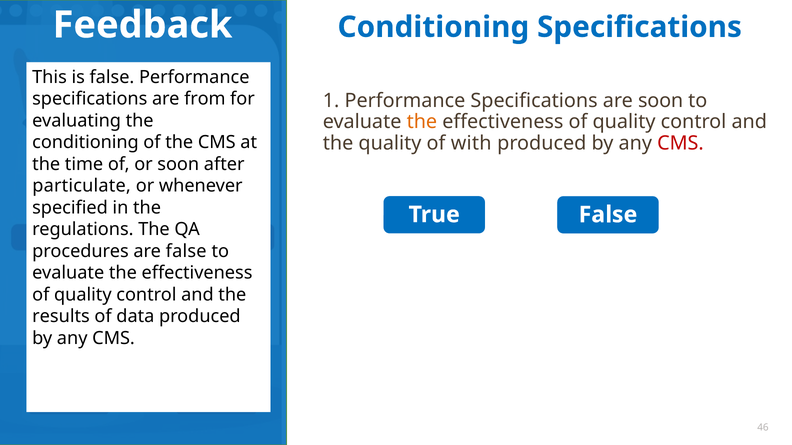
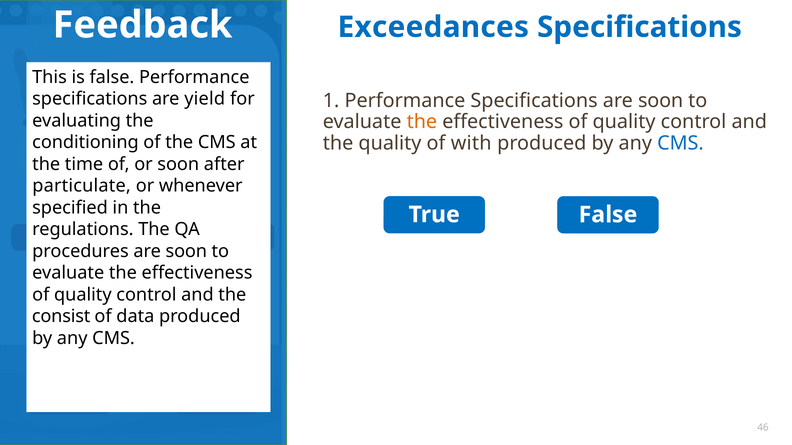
Conditioning: Conditioning -> Exceedances (433, 27)
from: from -> yield (205, 99)
CMS colour: red -> blue (680, 143)
procedures are false: false -> soon (186, 252)
results: results -> consist (61, 317)
